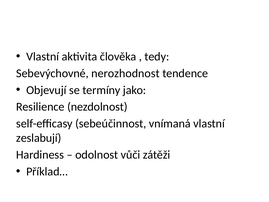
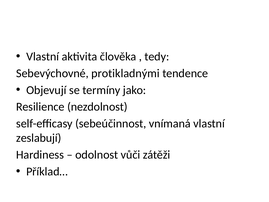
nerozhodnost: nerozhodnost -> protikladnými (126, 73)
